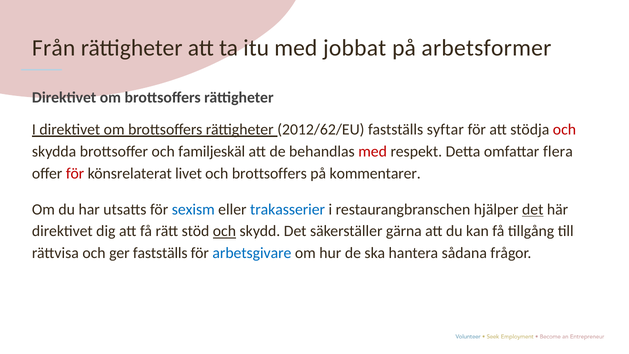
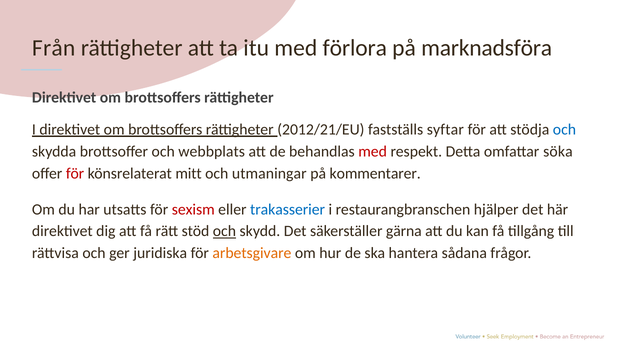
jobbat: jobbat -> förlora (355, 48)
arbetsformer: arbetsformer -> marknadsföra (487, 48)
2012/62/EU: 2012/62/EU -> 2012/21/EU (321, 130)
och colour: red -> blue (564, 130)
familjeskäl: familjeskäl -> webbplats (212, 152)
flera: flera -> söka (558, 152)
livet: livet -> mitt (189, 173)
och brottsoffers: brottsoffers -> utmaningar (269, 173)
sexism colour: blue -> red (193, 209)
det underline: present -> none (533, 209)
ger fastställs: fastställs -> juridiska (160, 253)
arbetsgivare colour: blue -> orange (252, 253)
